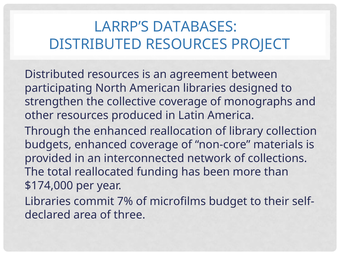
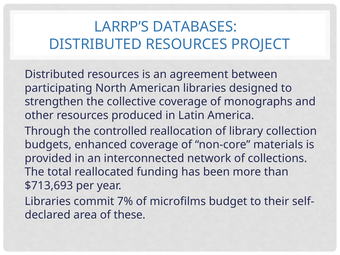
the enhanced: enhanced -> controlled (120, 131)
$174,000: $174,000 -> $713,693 (49, 186)
three: three -> these (130, 215)
